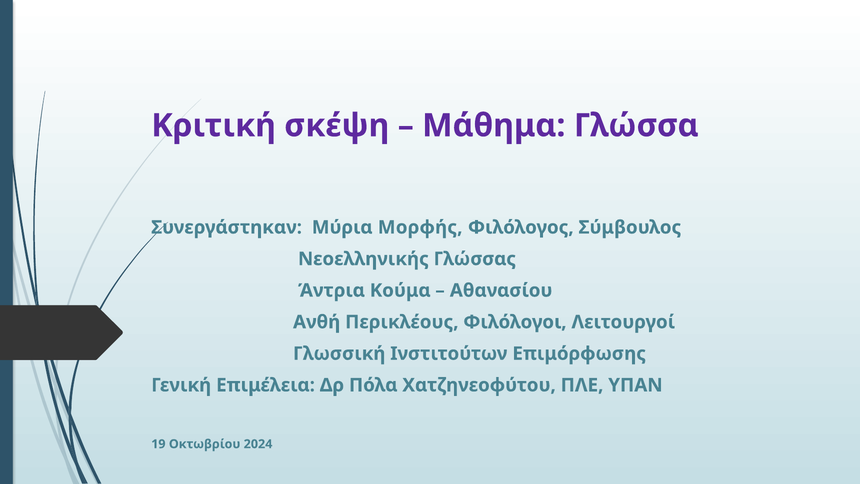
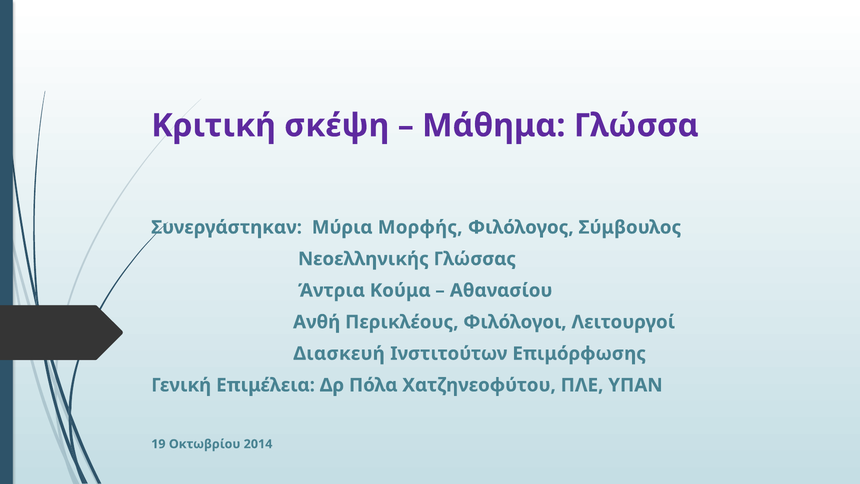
Γλωσσική: Γλωσσική -> Διασκευή (339, 353)
2024: 2024 -> 2014 (258, 444)
